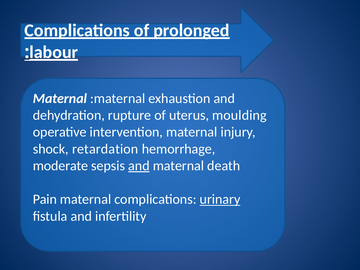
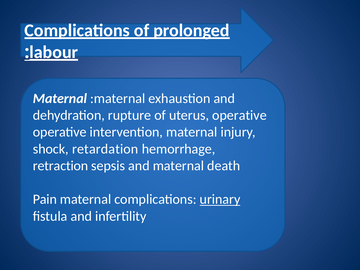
uterus moulding: moulding -> operative (239, 115)
moderate: moderate -> retraction (61, 166)
and underline: present -> none (139, 166)
